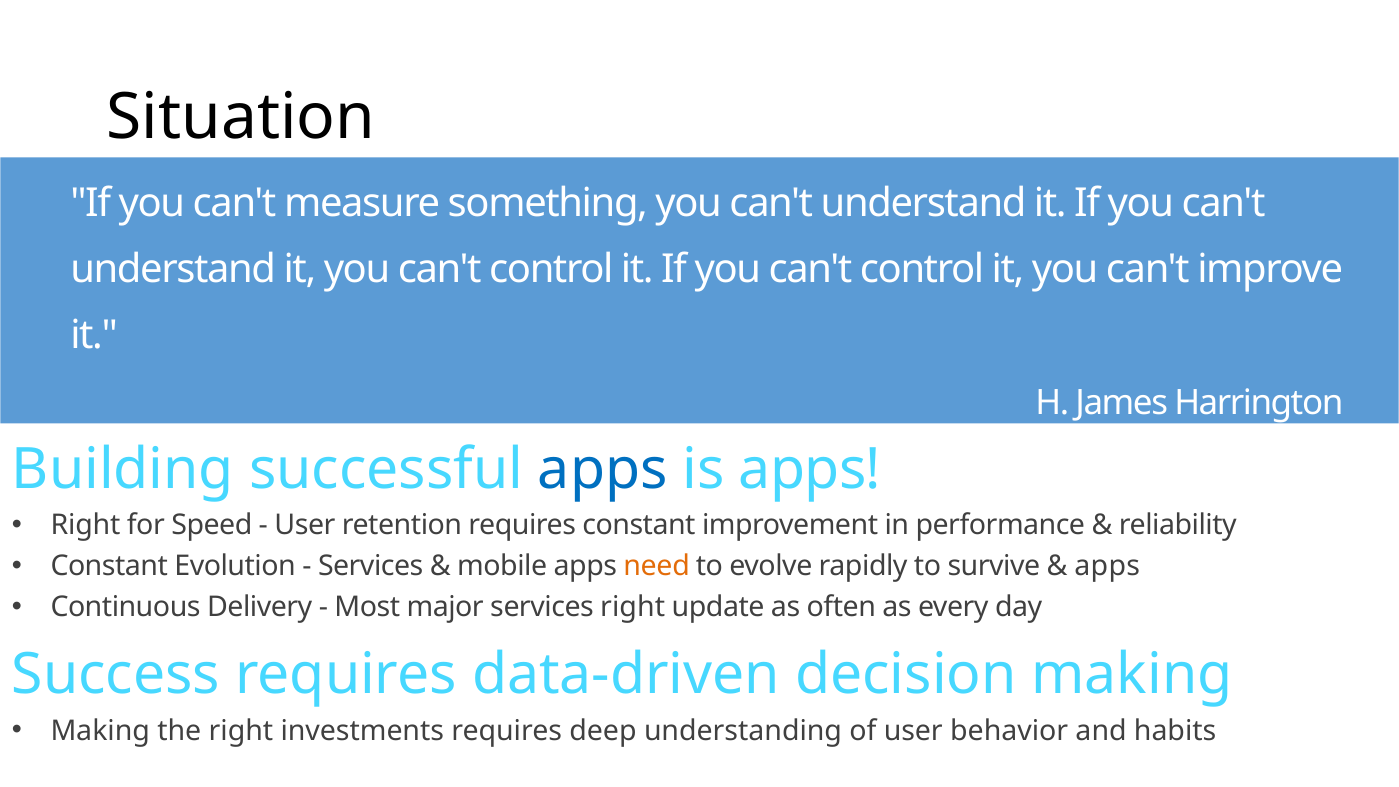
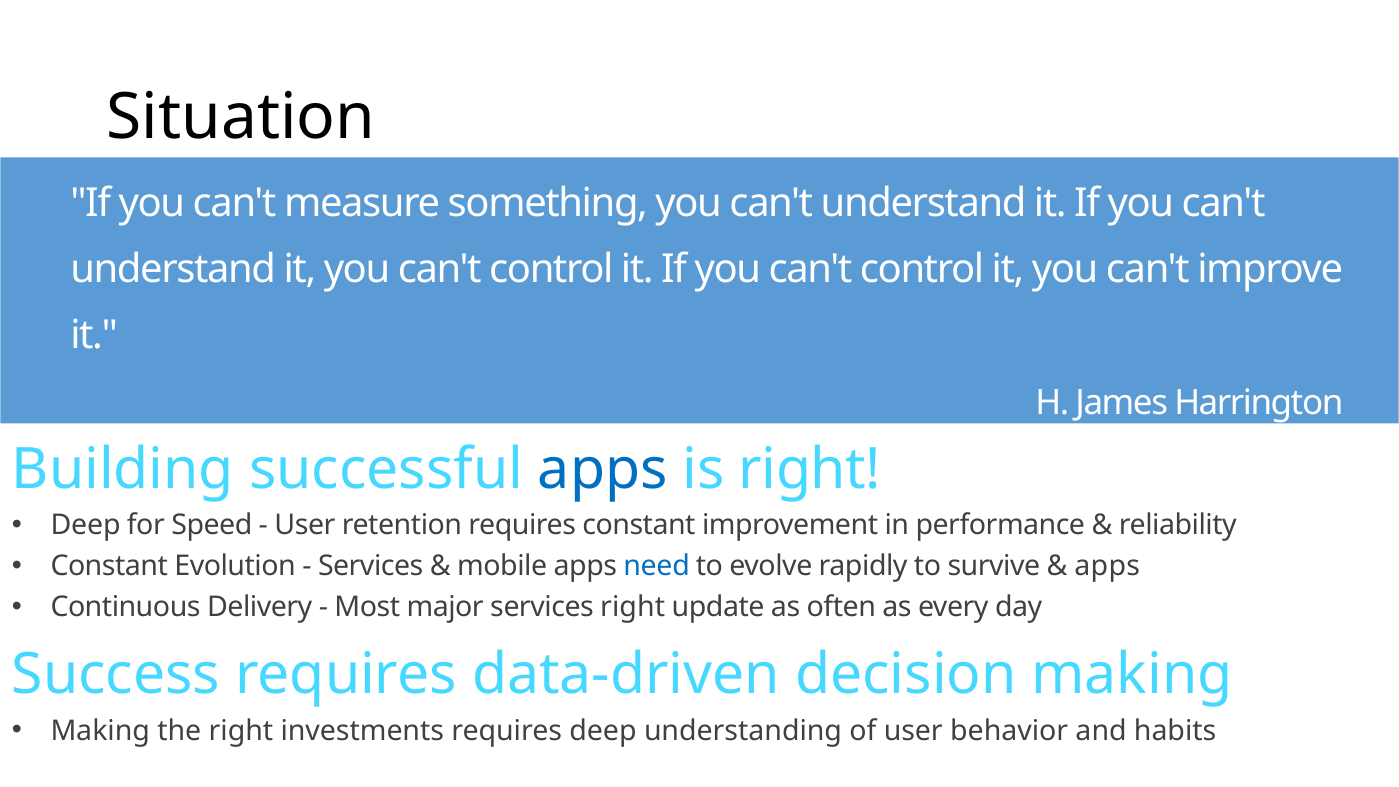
is apps: apps -> right (810, 469)
Right: Right -> Deep (86, 525)
need colour: orange -> blue (657, 566)
